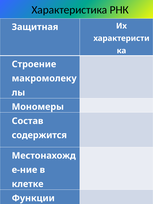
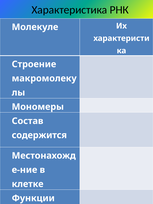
Защитная: Защитная -> Молекуле (35, 27)
